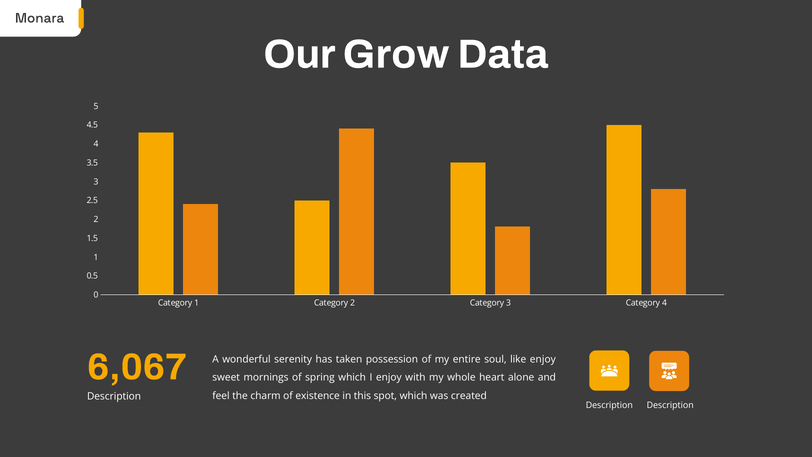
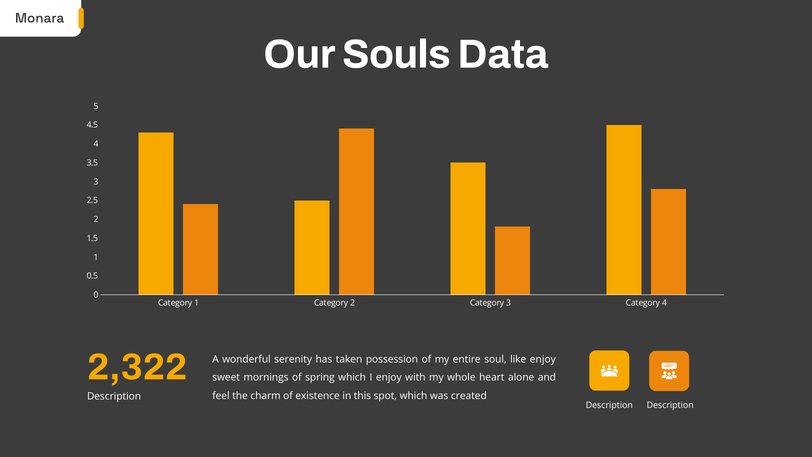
Grow: Grow -> Souls (396, 54)
6,067: 6,067 -> 2,322 (137, 367)
